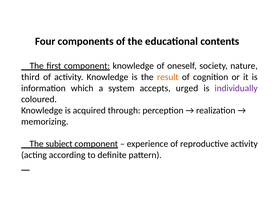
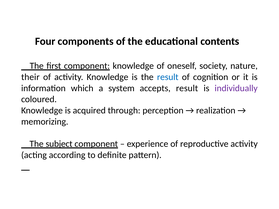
third: third -> their (30, 77)
result colour: orange -> blue (168, 77)
accepts urged: urged -> result (187, 88)
